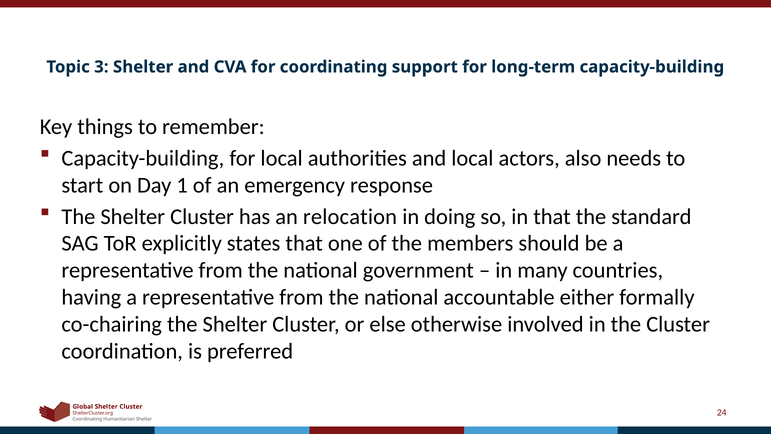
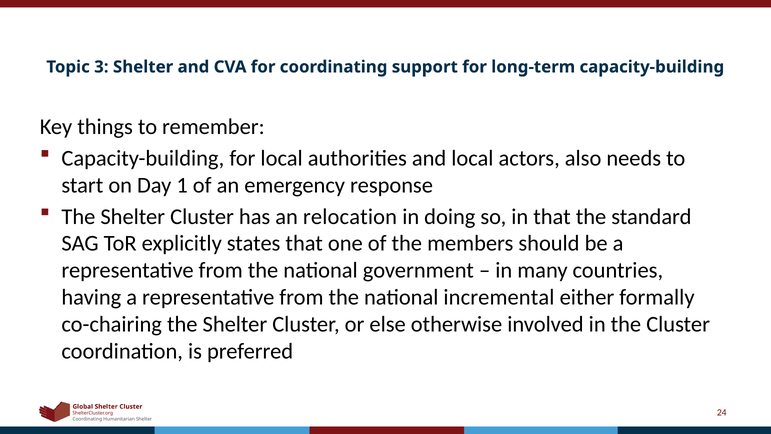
accountable: accountable -> incremental (499, 297)
